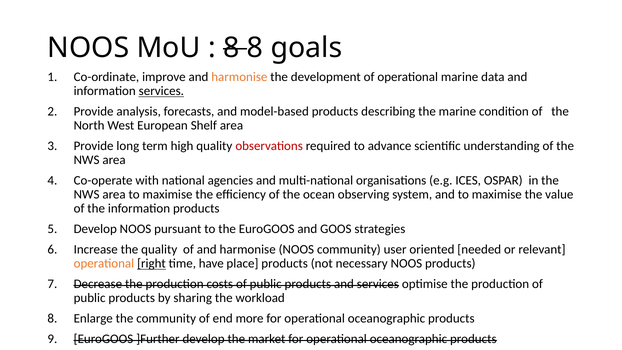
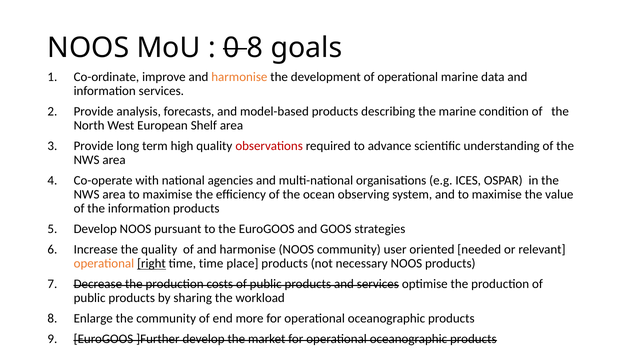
8: 8 -> 0 (231, 48)
services underline: present -> none (161, 91)
time have: have -> time (211, 264)
